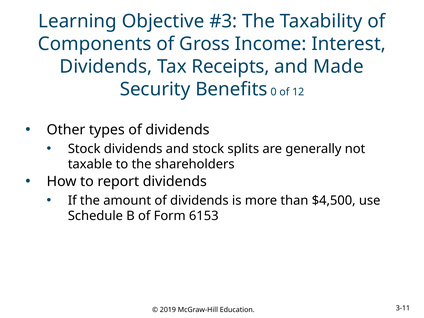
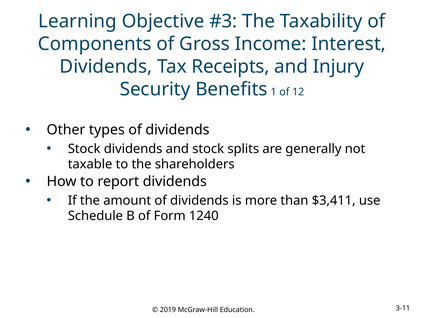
Made: Made -> Injury (339, 67)
0: 0 -> 1 (274, 92)
$4,500: $4,500 -> $3,411 (334, 200)
6153: 6153 -> 1240 (204, 216)
